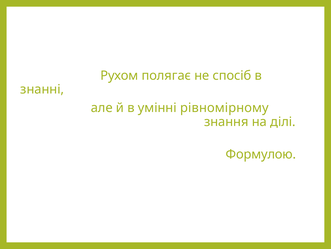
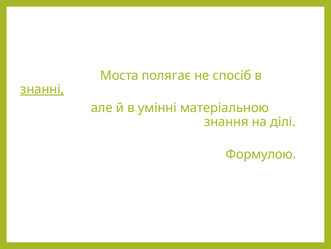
Рухом: Рухом -> Моста (119, 75)
знанні underline: none -> present (42, 89)
рівномірному: рівномірному -> матеріальною (224, 108)
